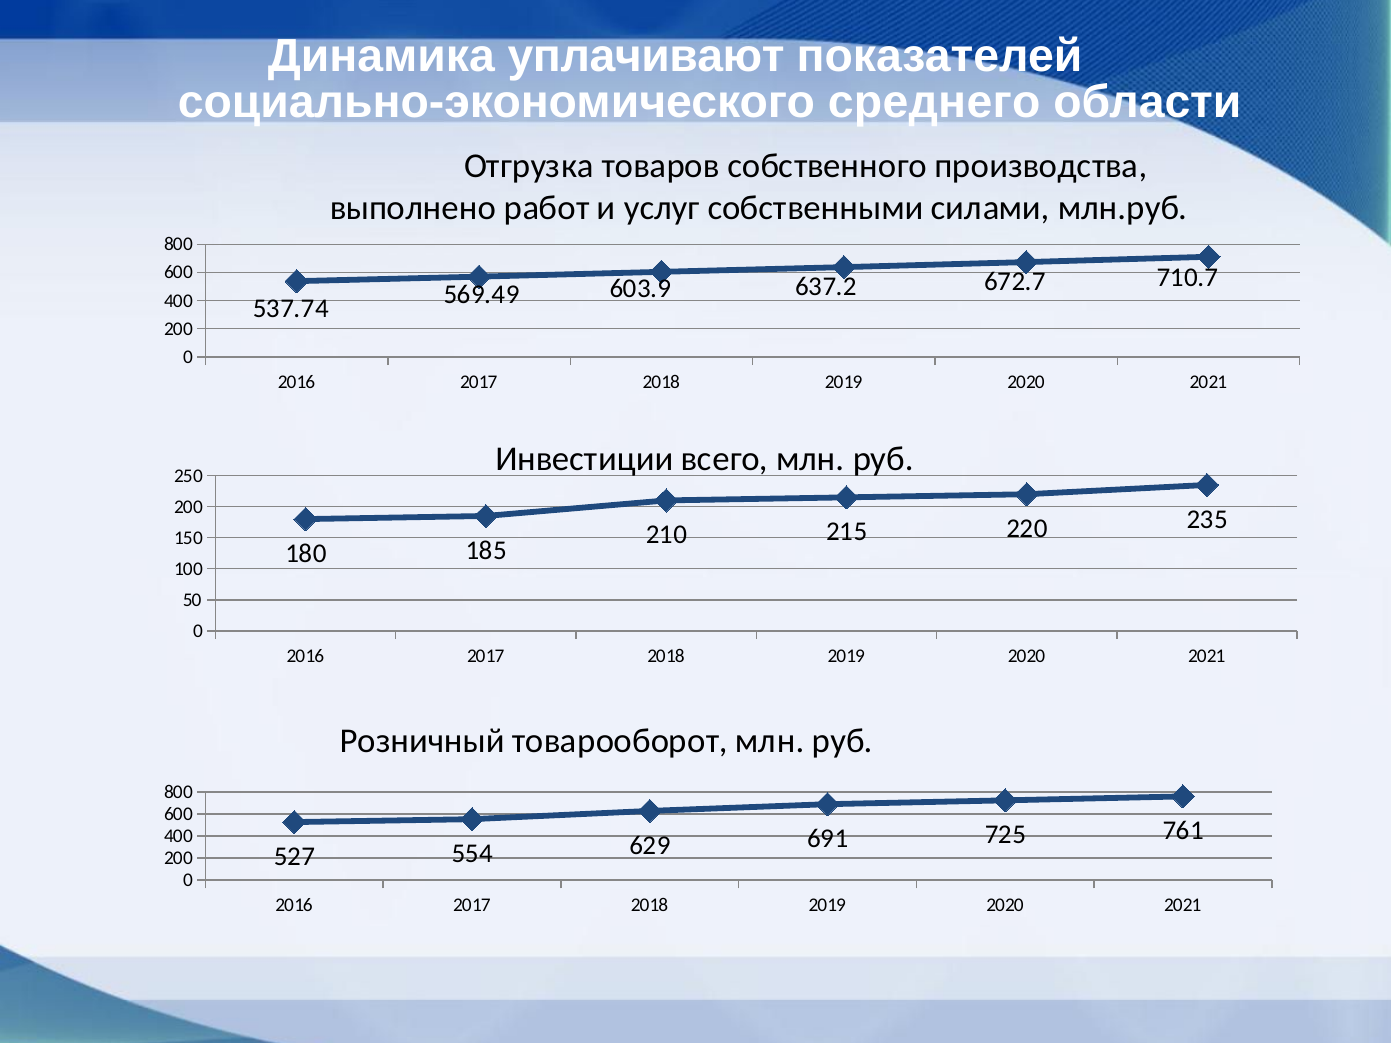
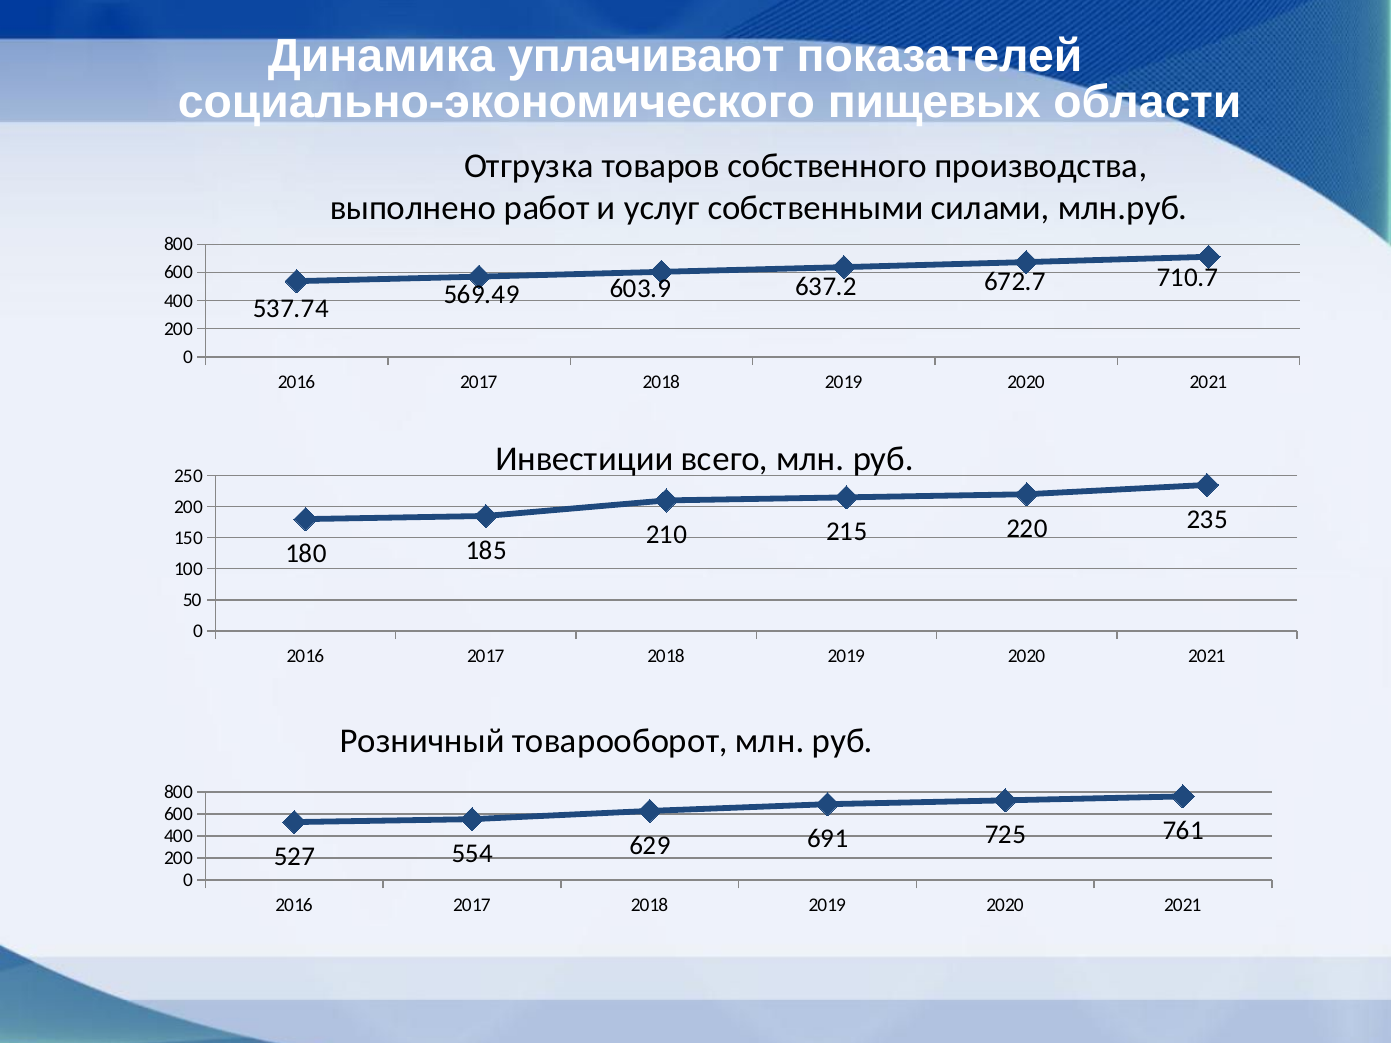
среднего: среднего -> пищевых (934, 102)
